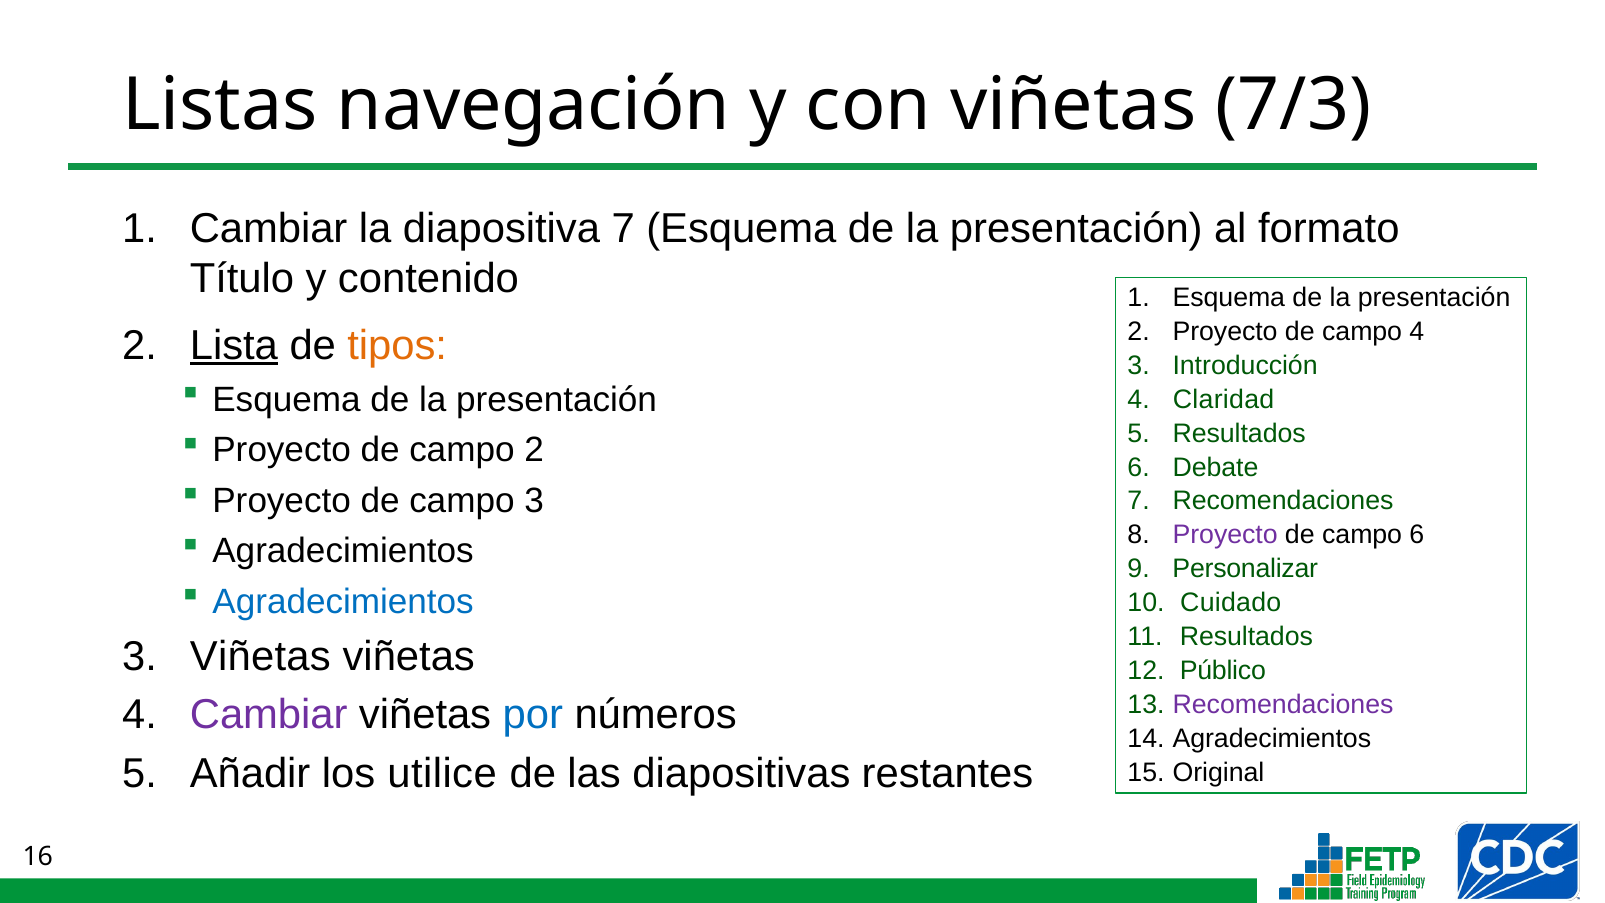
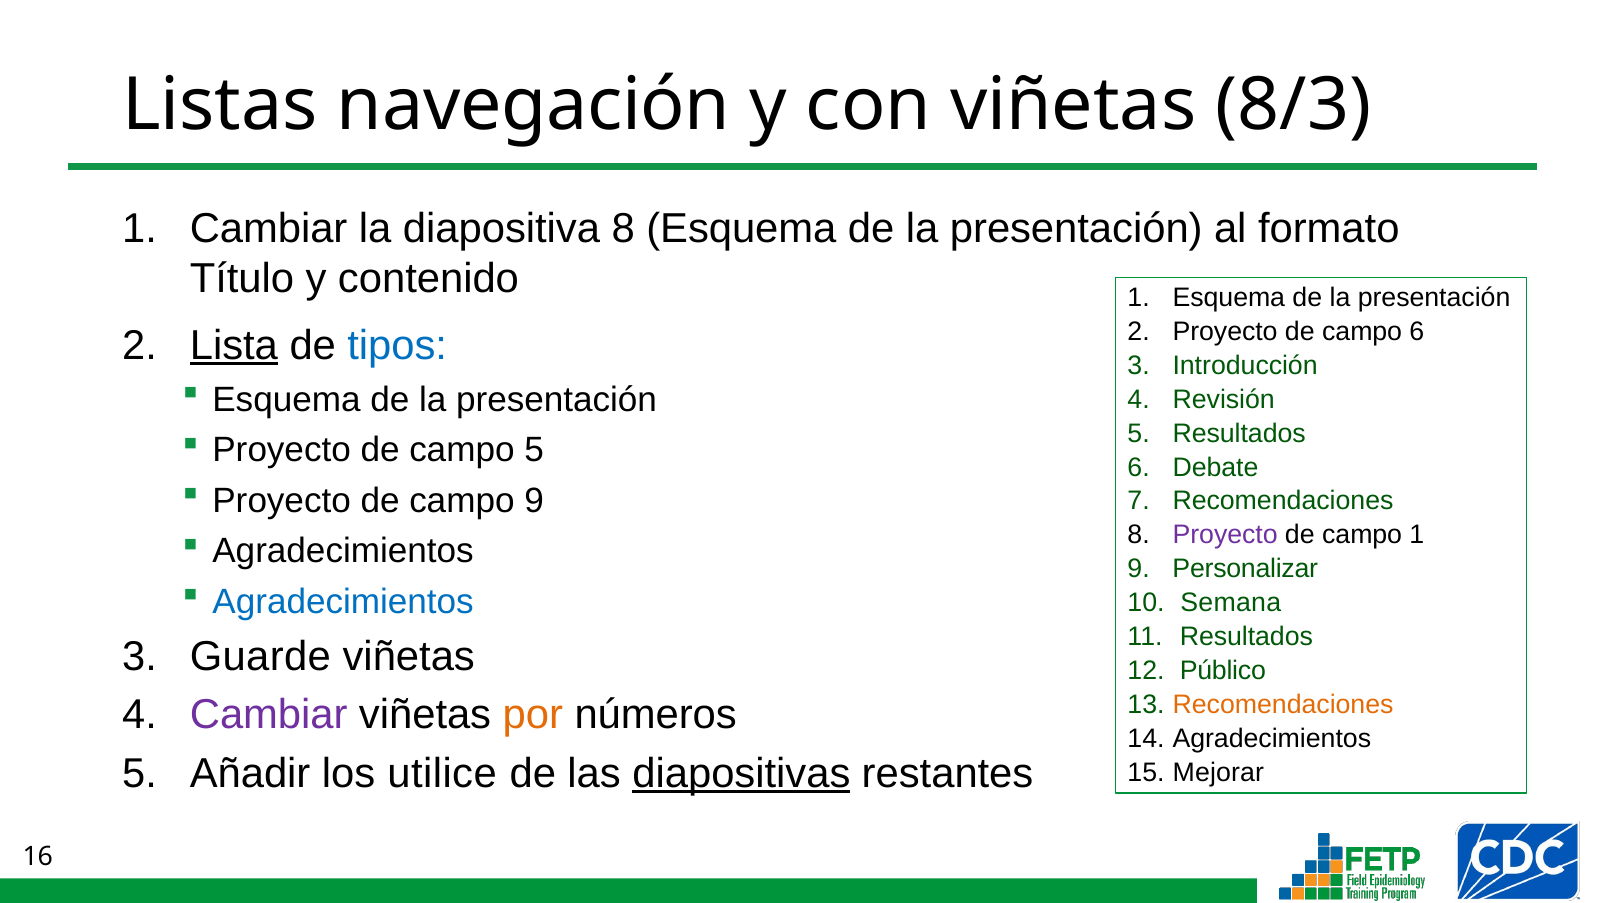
7/3: 7/3 -> 8/3 (1293, 105)
diapositiva 7: 7 -> 8 (623, 229)
campo 4: 4 -> 6 (1417, 332)
tipos colour: orange -> blue (397, 346)
Claridad: Claridad -> Revisión (1224, 399)
campo 2: 2 -> 5 (534, 450)
campo 3: 3 -> 9 (534, 501)
campo 6: 6 -> 1 (1417, 535)
Cuidado: Cuidado -> Semana (1231, 603)
Viñetas: Viñetas -> Guarde (260, 656)
Recomendaciones colour: purple -> orange (1283, 704)
por colour: blue -> orange (533, 715)
diapositivas underline: none -> present (741, 773)
Original: Original -> Mejorar (1218, 772)
